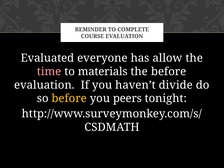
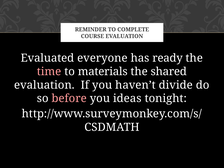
allow: allow -> ready (168, 58)
the before: before -> shared (169, 72)
before colour: yellow -> pink (69, 98)
peers: peers -> ideas (127, 98)
